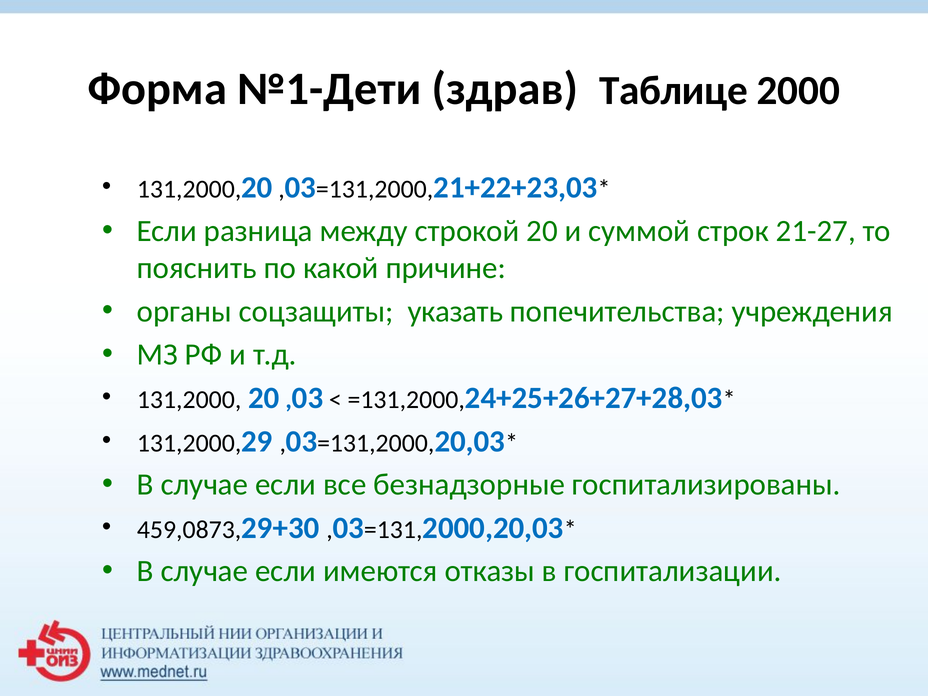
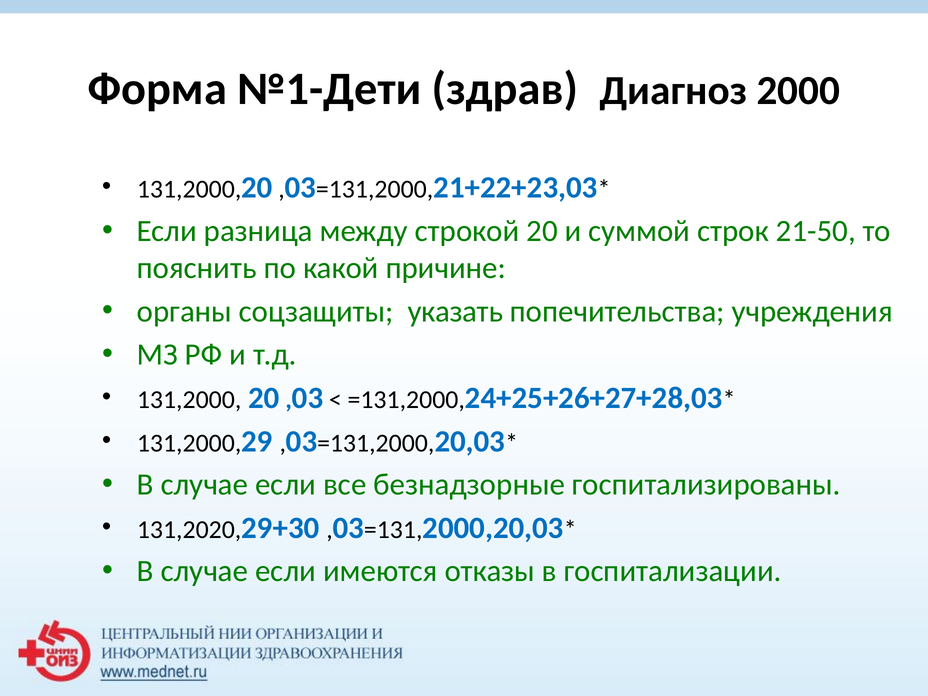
Таблице: Таблице -> Диагноз (673, 91)
21-27: 21-27 -> 21-50 (816, 231)
459,0873: 459,0873 -> 131,2020 (189, 530)
